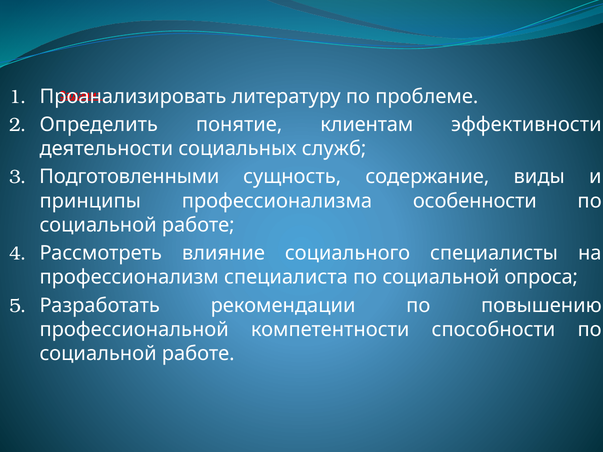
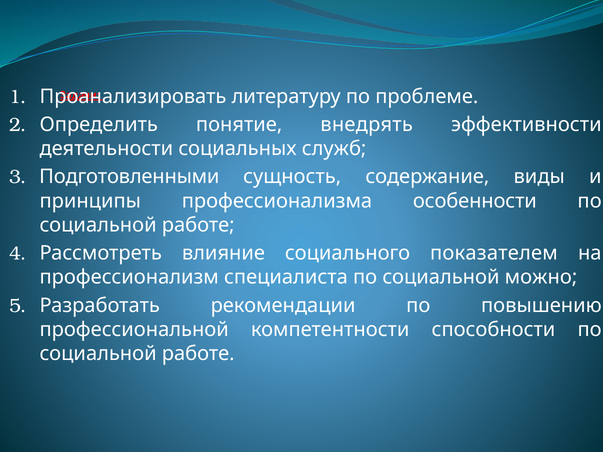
клиентам: клиентам -> внедрять (367, 125)
специалисты: специалисты -> показателем (494, 253)
опроса: опроса -> можно (541, 277)
